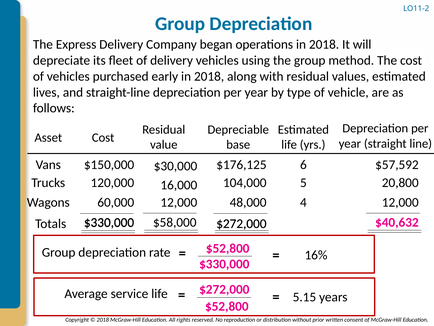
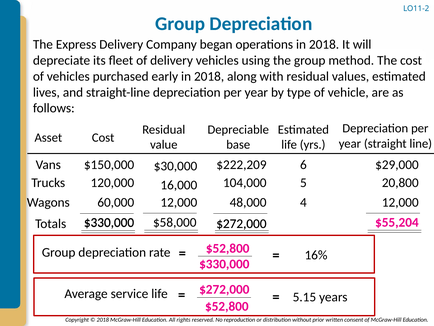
$176,125: $176,125 -> $222,209 (241, 164)
$57,592: $57,592 -> $29,000 (397, 164)
$40,632: $40,632 -> $55,204 (397, 222)
